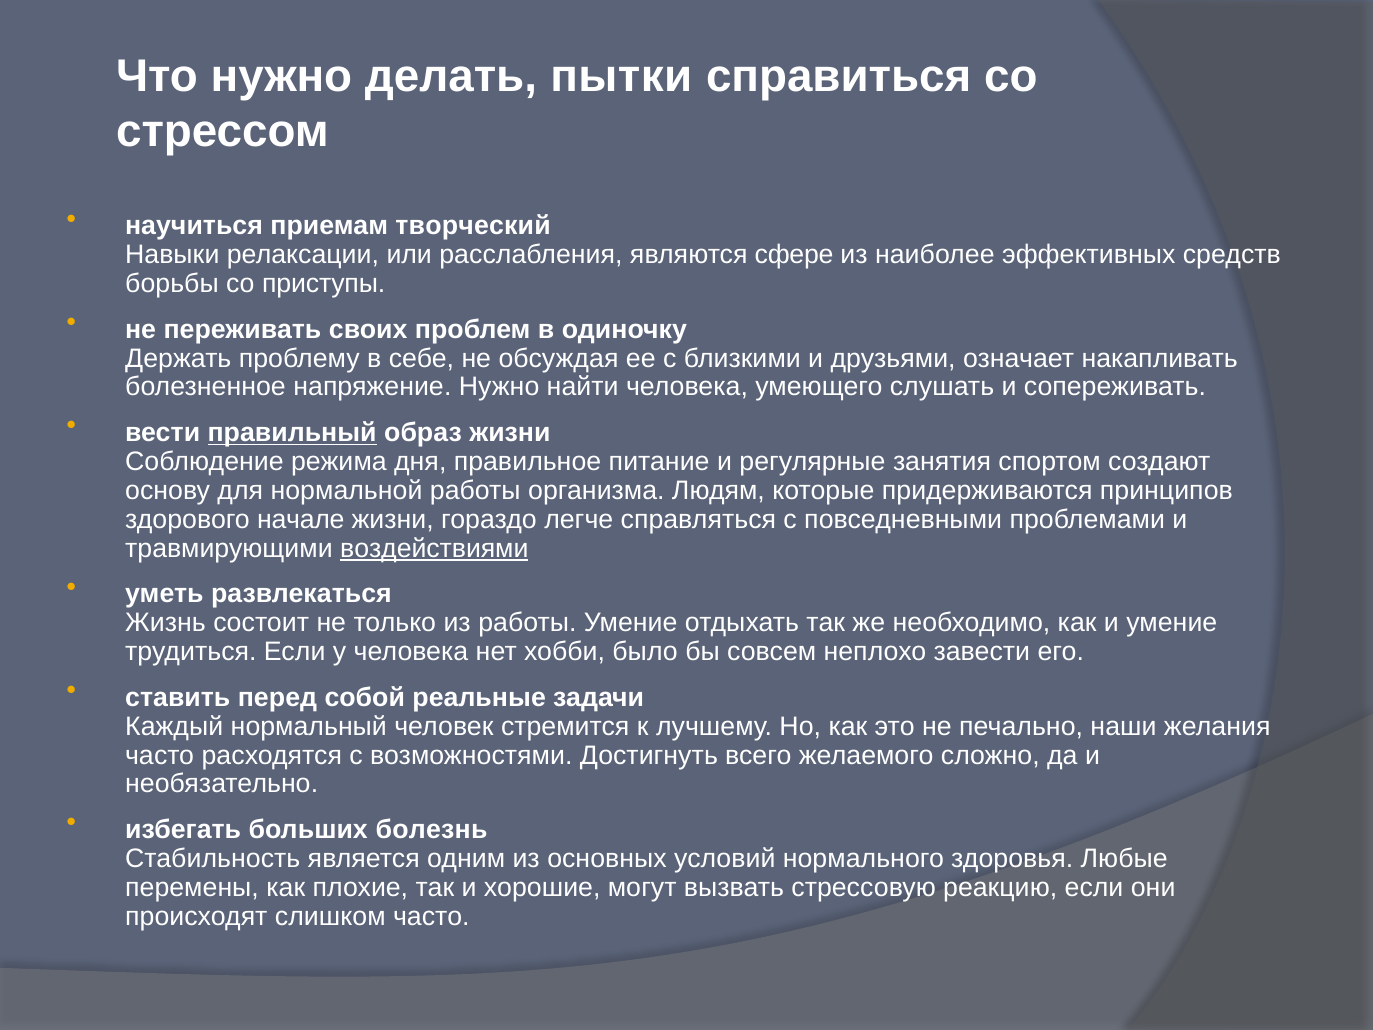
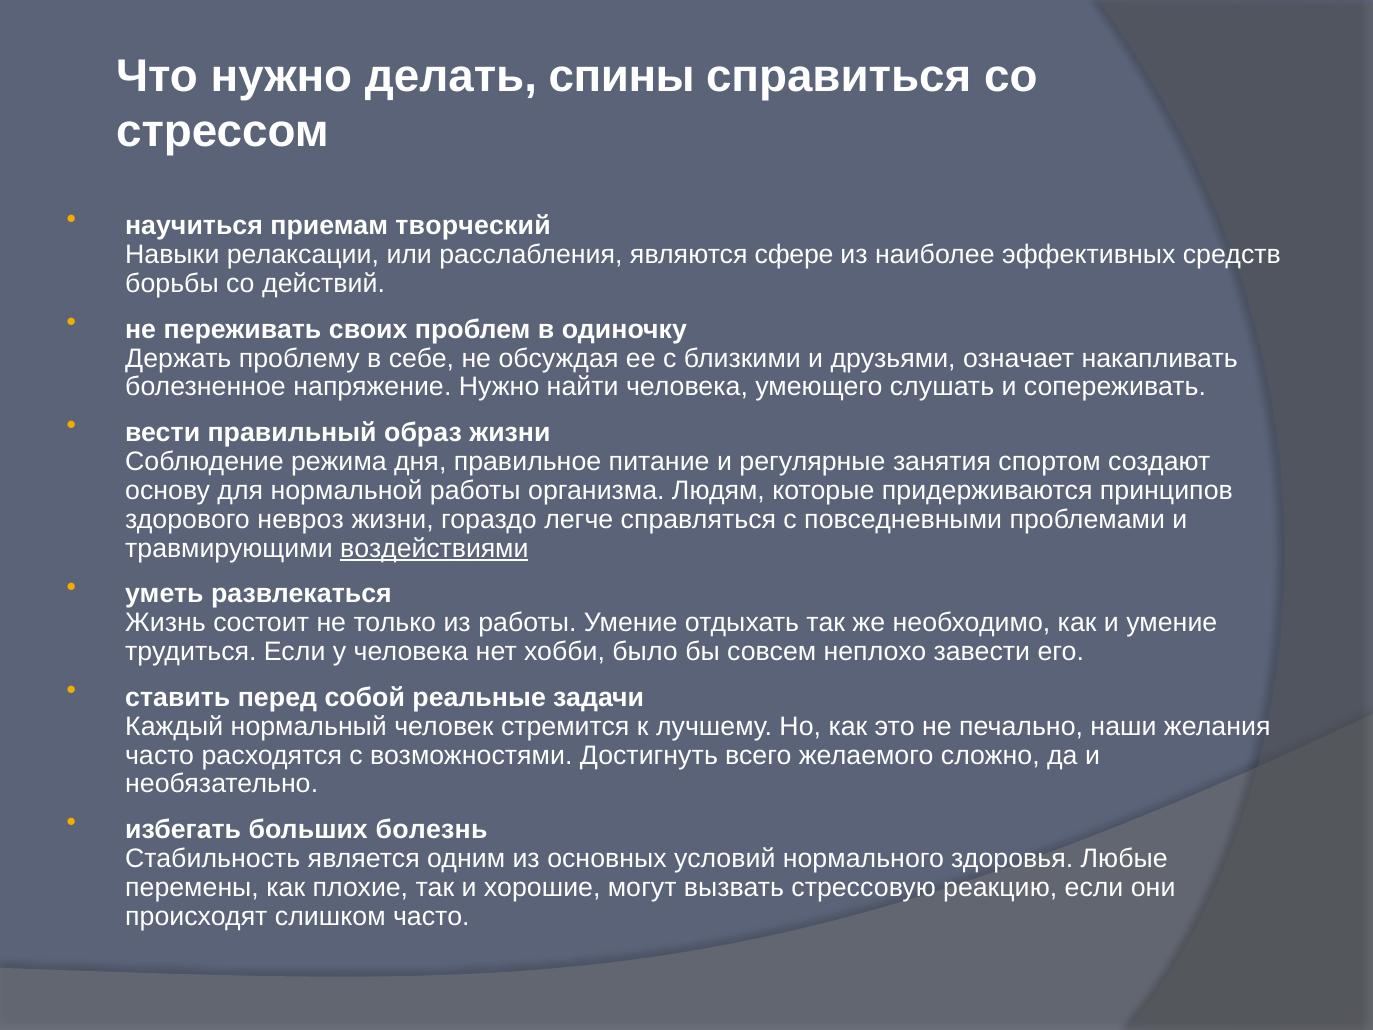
пытки: пытки -> спины (622, 77)
приступы: приступы -> действий (324, 284)
правильный underline: present -> none (292, 433)
начале: начале -> невроз (301, 519)
